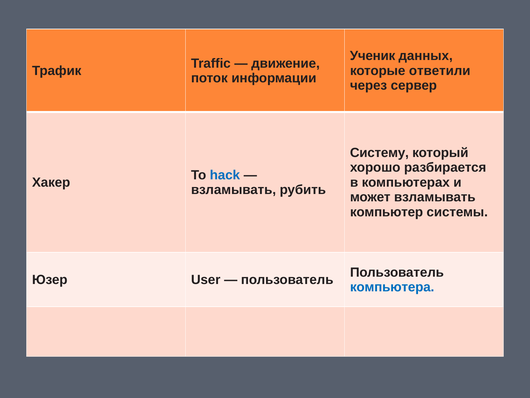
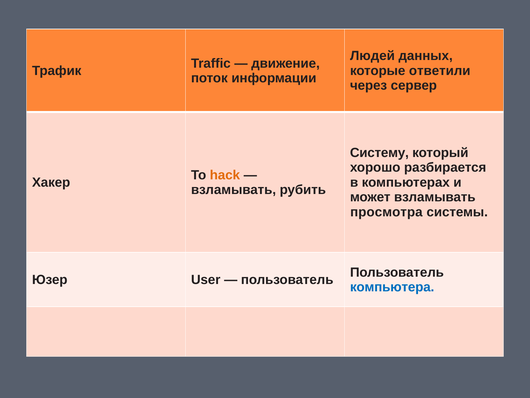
Ученик: Ученик -> Людей (372, 56)
hack colour: blue -> orange (225, 175)
компьютер: компьютер -> просмотра (386, 212)
